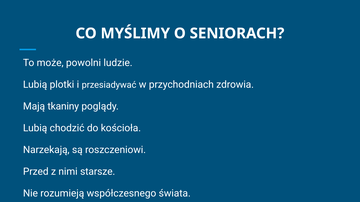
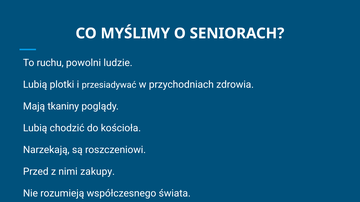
może: może -> ruchu (50, 63)
starsze: starsze -> zakupy (98, 172)
